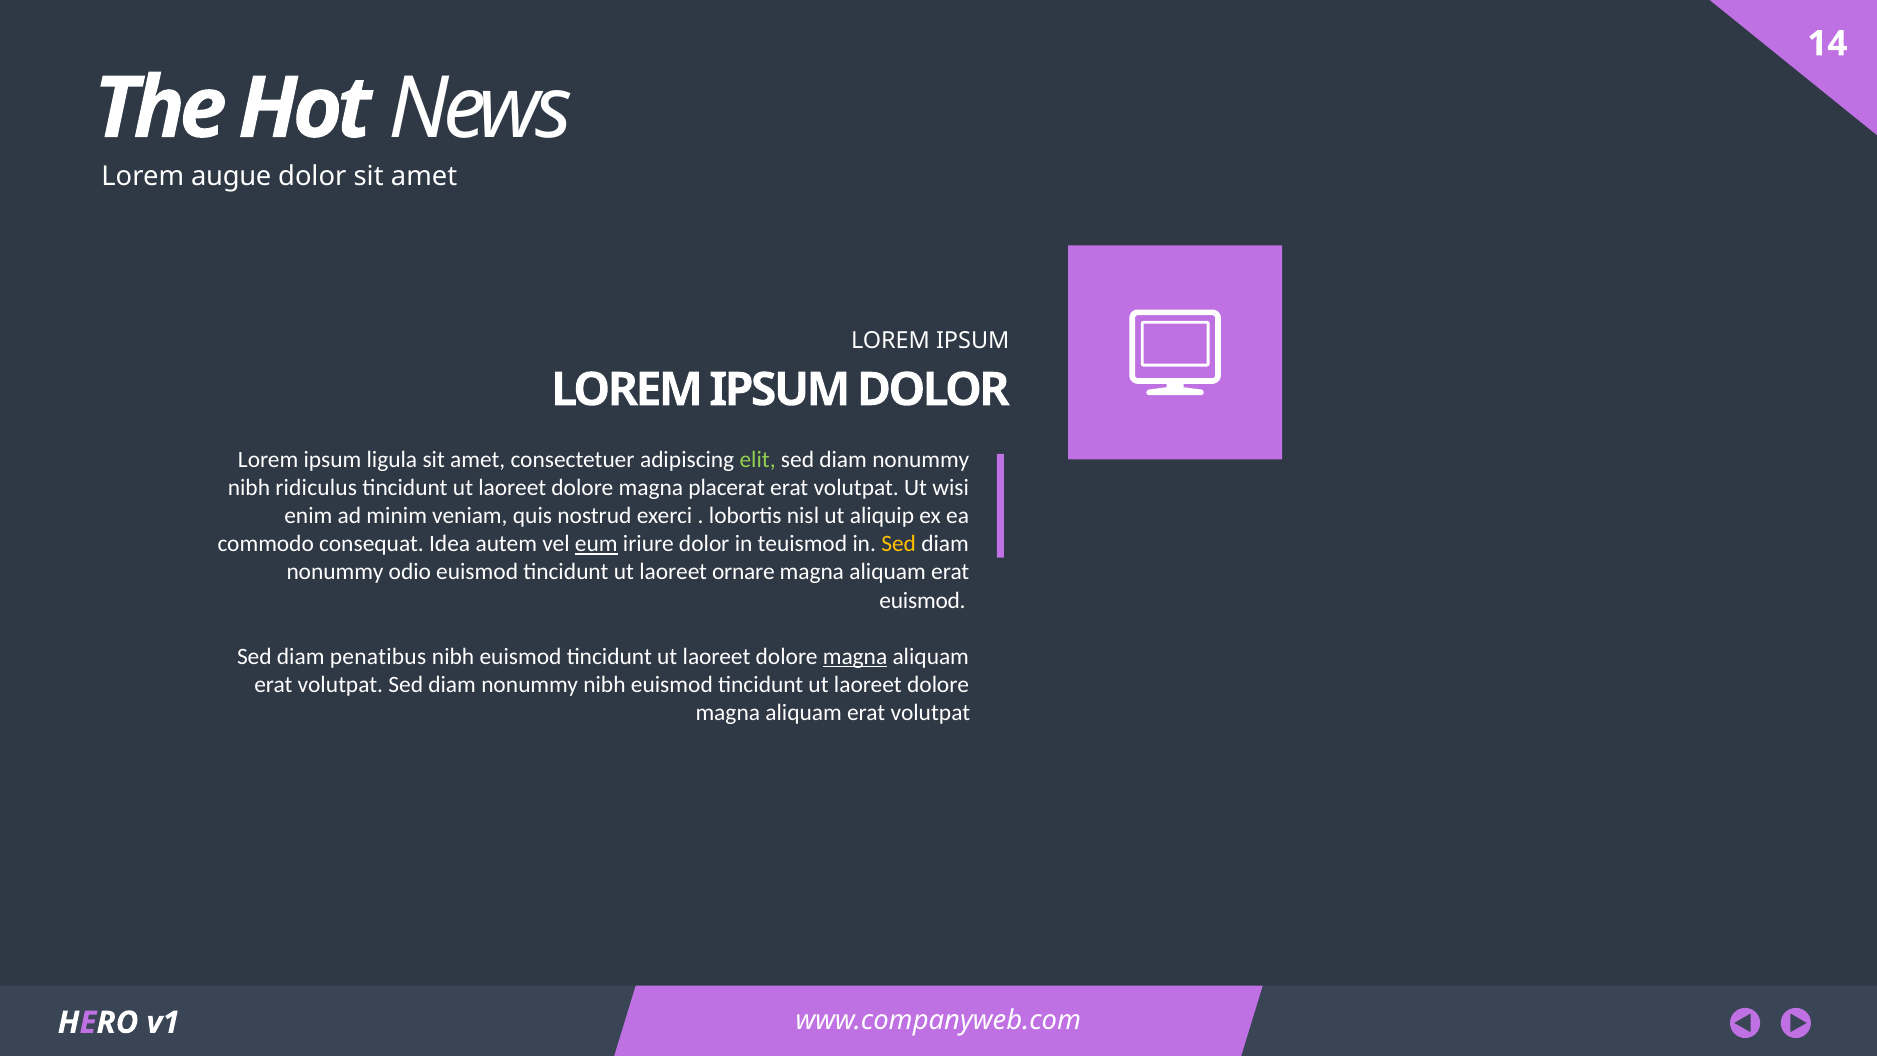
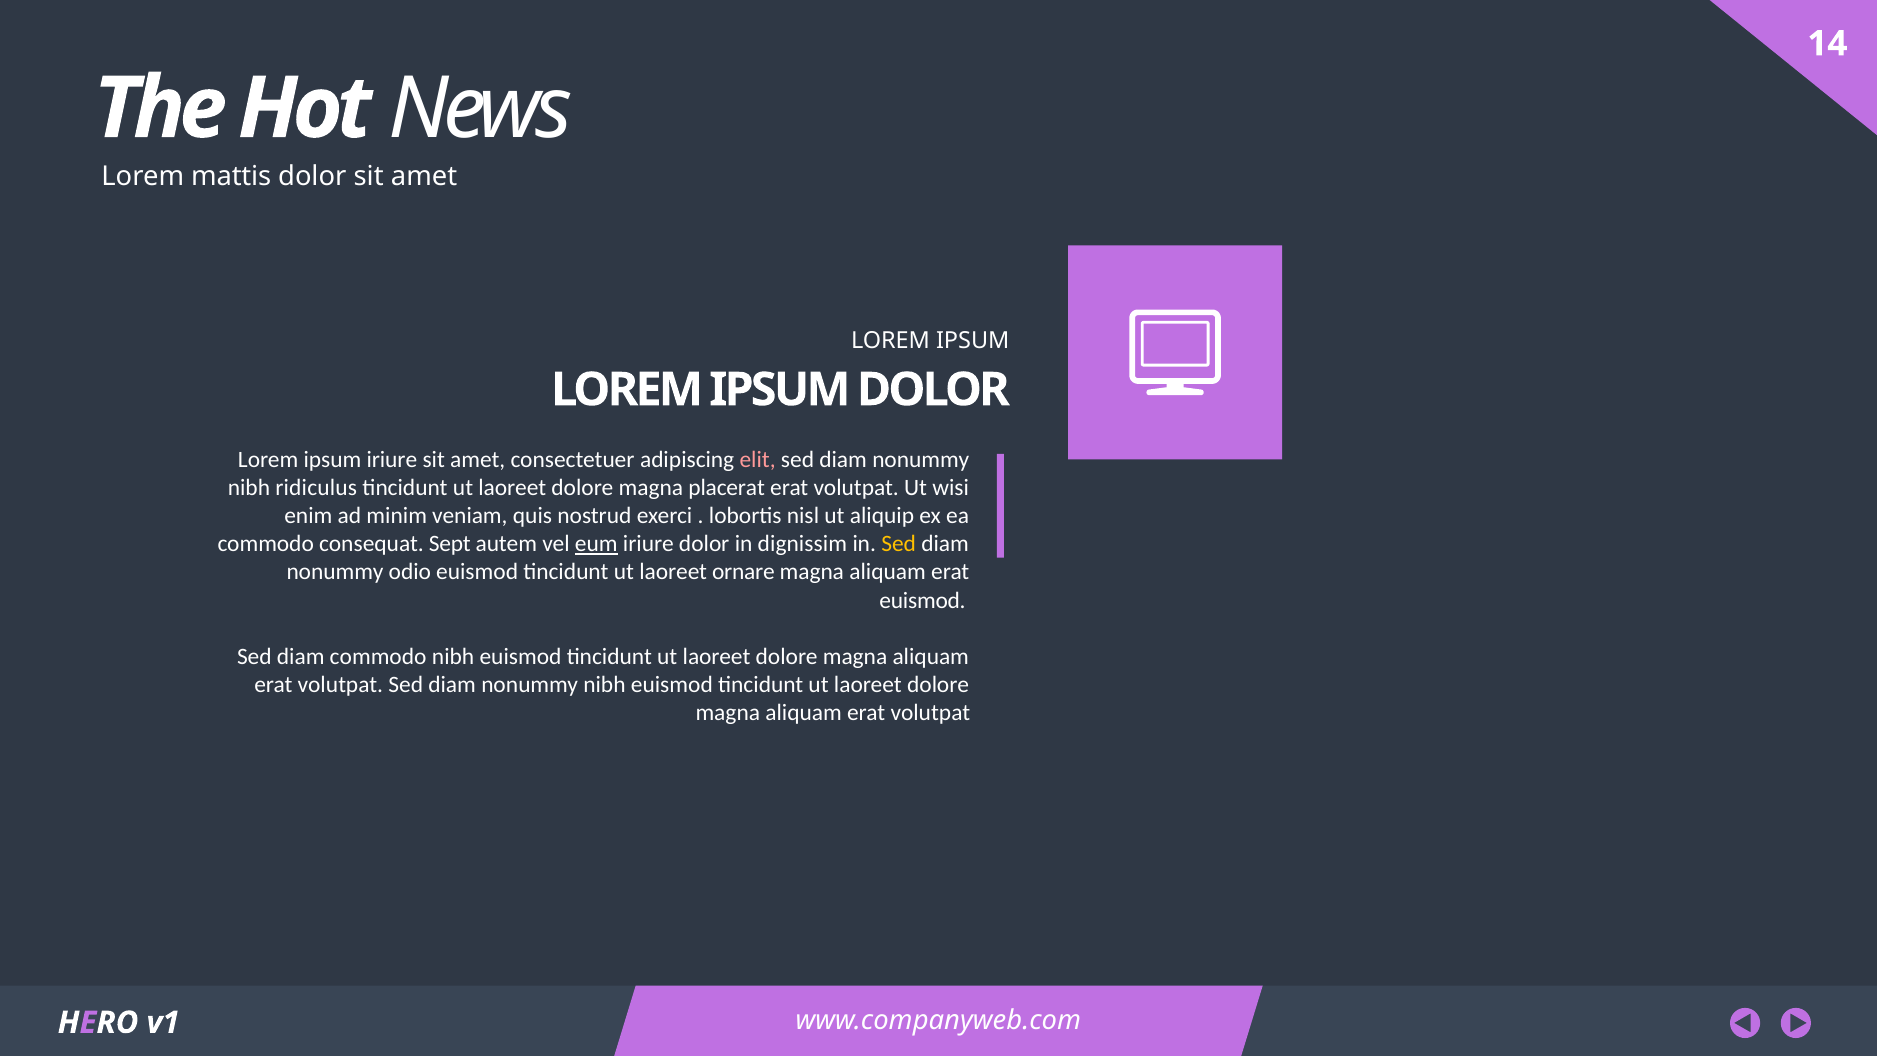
augue: augue -> mattis (231, 176)
ipsum ligula: ligula -> iriure (392, 459)
elit colour: light green -> pink (758, 459)
Idea: Idea -> Sept (450, 544)
teuismod: teuismod -> dignissim (802, 544)
diam penatibus: penatibus -> commodo (378, 657)
magna underline: present -> none (855, 657)
